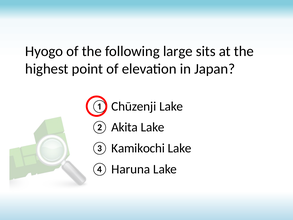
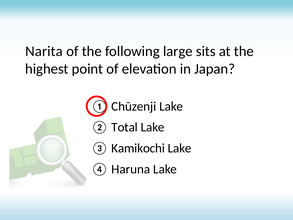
Hyogo: Hyogo -> Narita (44, 51)
Akita: Akita -> Total (125, 127)
